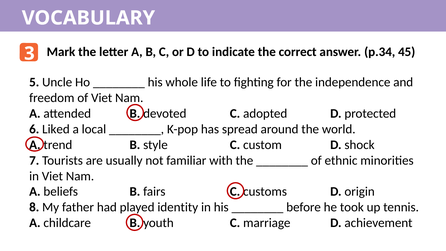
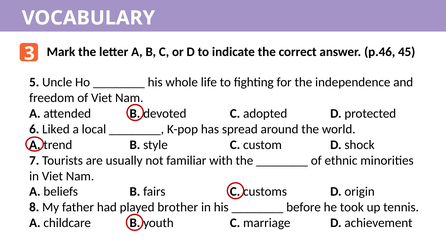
p.34: p.34 -> p.46 (380, 52)
identity: identity -> brother (178, 207)
